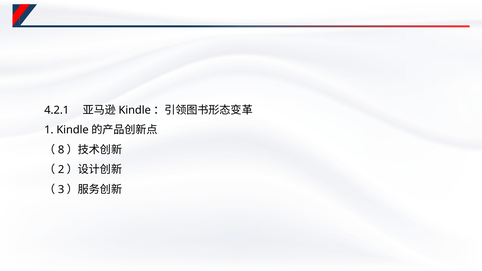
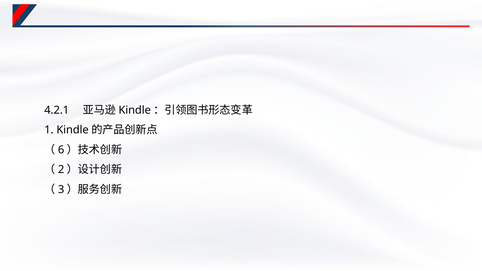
8: 8 -> 6 (61, 150)
